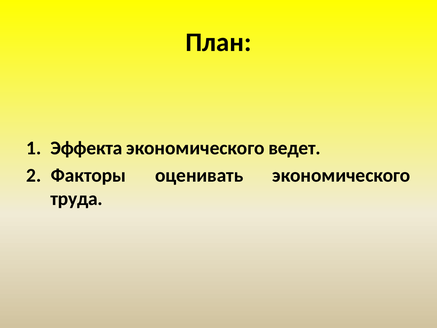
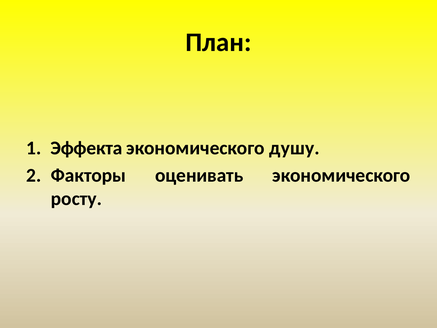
ведет: ведет -> душу (294, 148)
труда: труда -> росту (76, 199)
